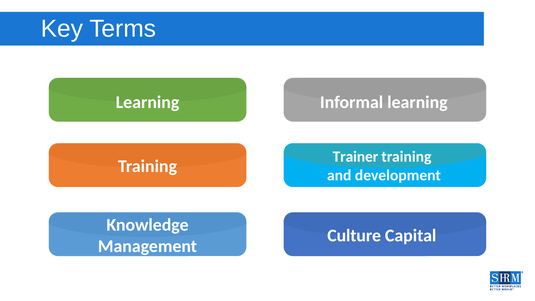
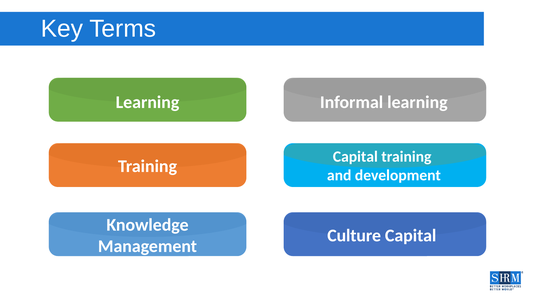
Trainer: Trainer -> Capital (355, 157)
